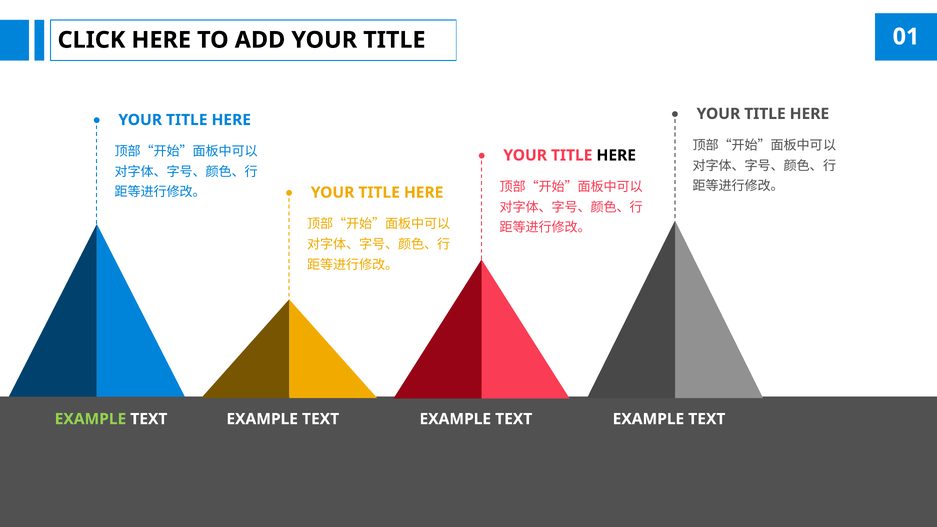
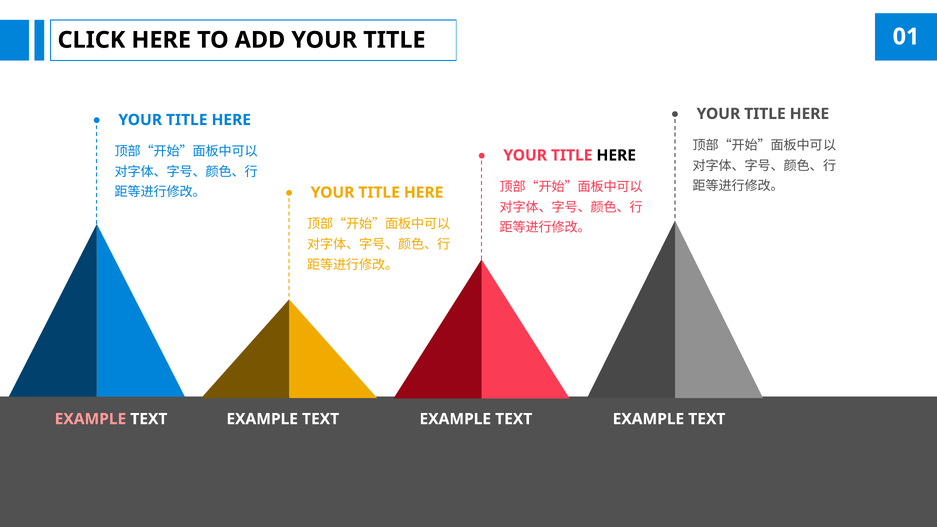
EXAMPLE colour: light green -> pink (90, 419)
